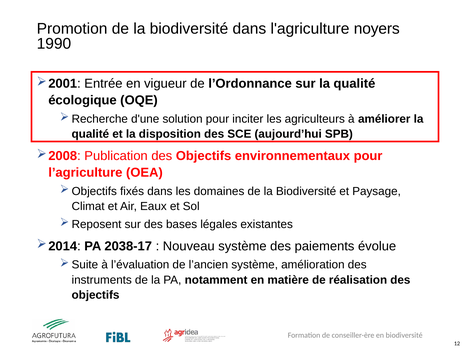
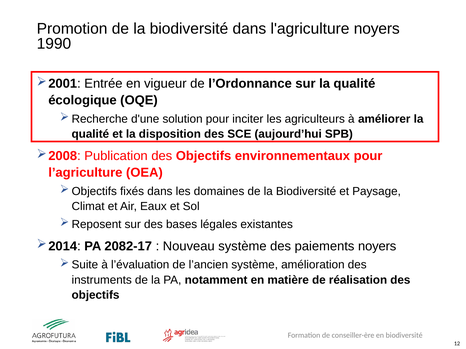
2038-17: 2038-17 -> 2082-17 (128, 247)
paiements évolue: évolue -> noyers (377, 247)
